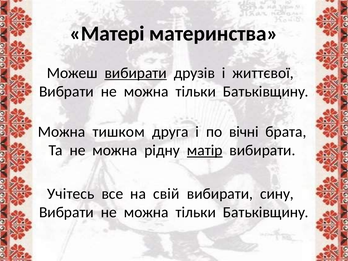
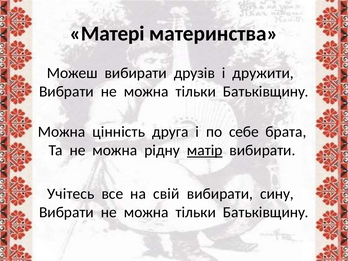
вибирати underline: present -> none (136, 73)
життєвої: життєвої -> дружити (263, 73)
тишком: тишком -> цінність (119, 132)
вічні: вічні -> себе (244, 132)
